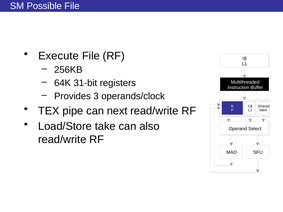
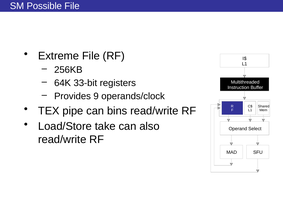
Execute: Execute -> Extreme (59, 56)
31-bit: 31-bit -> 33-bit (85, 83)
3: 3 -> 9 (96, 96)
next: next -> bins (117, 111)
